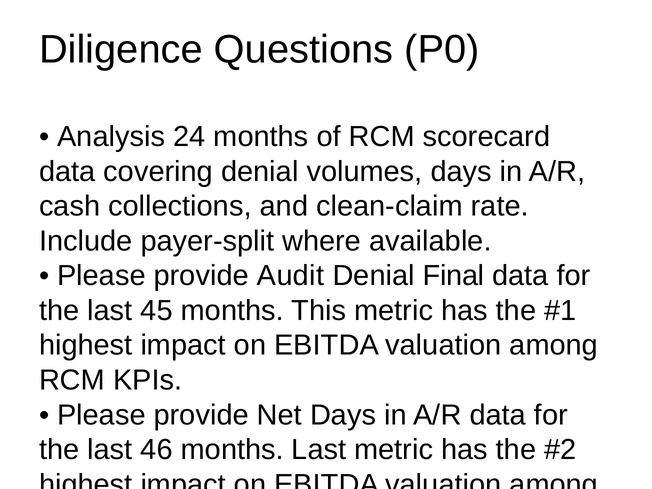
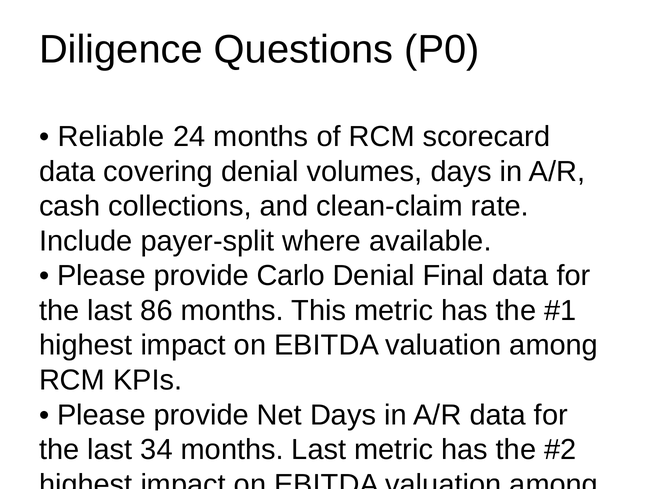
Analysis: Analysis -> Reliable (111, 137)
Audit: Audit -> Carlo (291, 276)
45: 45 -> 86 (157, 311)
46: 46 -> 34 (157, 450)
